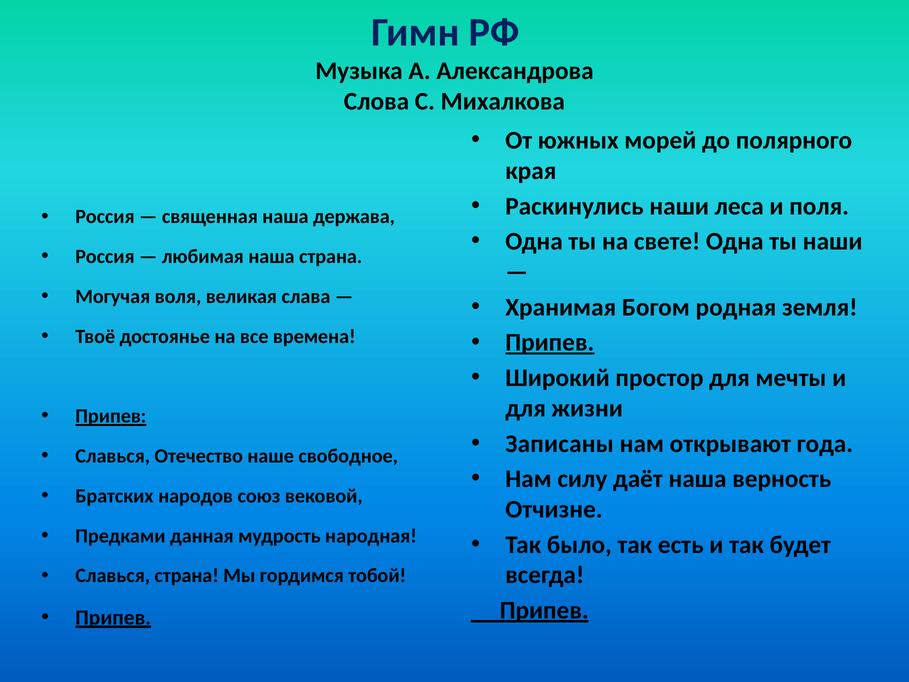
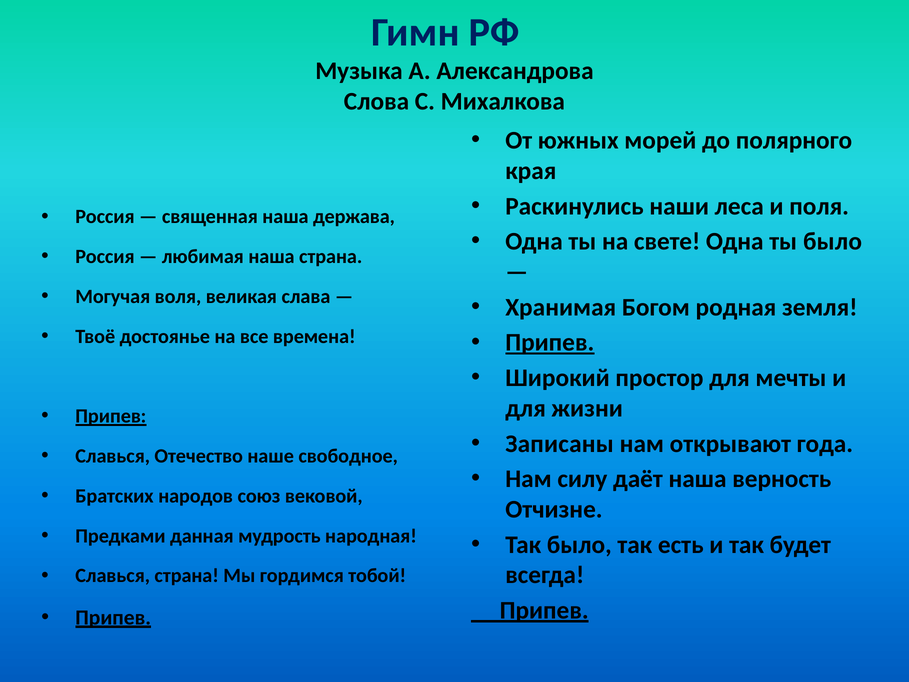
ты наши: наши -> было (833, 241)
